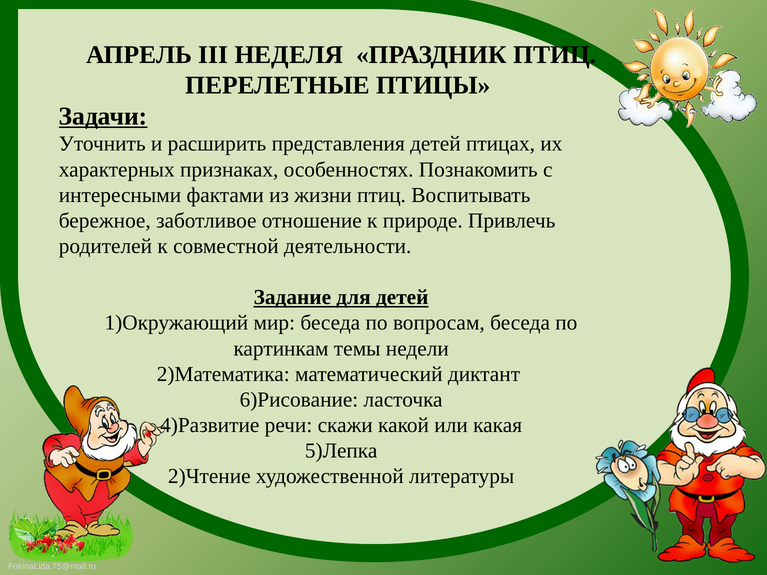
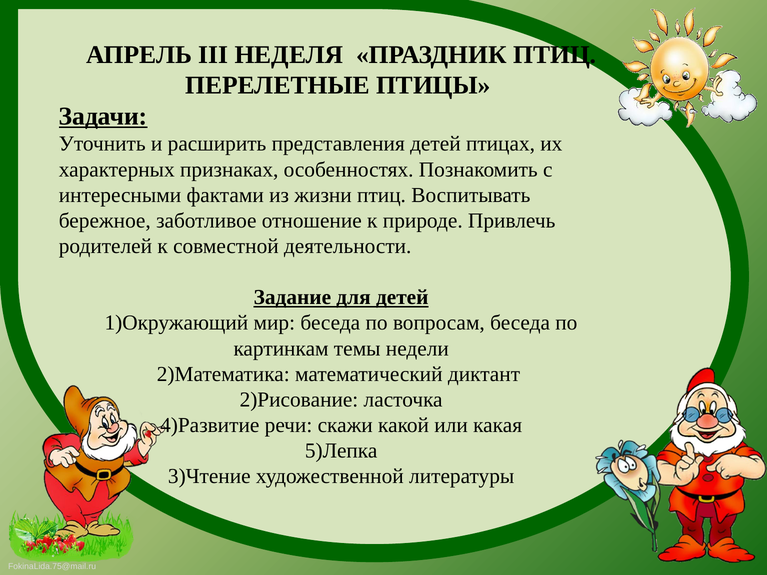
6)Рисование: 6)Рисование -> 2)Рисование (299, 400)
2)Чтение: 2)Чтение -> 3)Чтение (209, 477)
